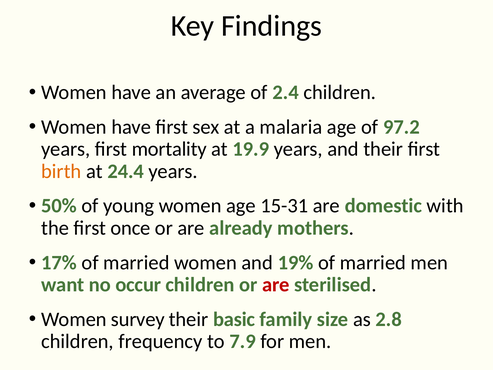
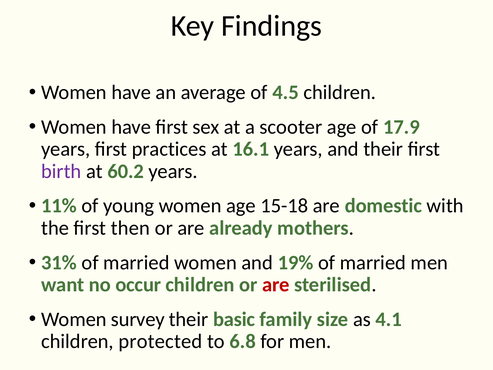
2.4: 2.4 -> 4.5 (286, 92)
malaria: malaria -> scooter (291, 127)
97.2: 97.2 -> 17.9 (401, 127)
mortality: mortality -> practices (169, 149)
19.9: 19.9 -> 16.1 (251, 149)
birth colour: orange -> purple (61, 171)
24.4: 24.4 -> 60.2 (126, 171)
50%: 50% -> 11% (59, 206)
15-31: 15-31 -> 15-18 (284, 206)
once: once -> then (130, 228)
17%: 17% -> 31% (59, 262)
2.8: 2.8 -> 4.1 (389, 319)
frequency: frequency -> protected (160, 341)
7.9: 7.9 -> 6.8 (243, 341)
